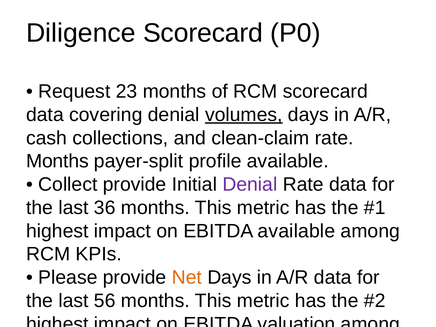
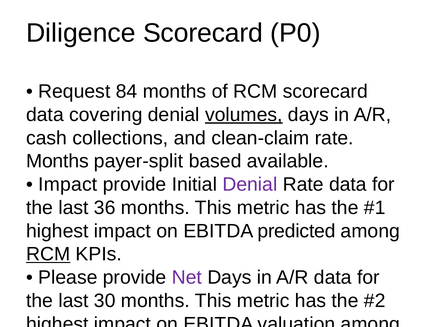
23: 23 -> 84 (127, 91)
profile: profile -> based (215, 161)
Collect: Collect -> Impact (68, 184)
EBITDA available: available -> predicted (297, 231)
RCM underline: none -> present (48, 254)
Net colour: orange -> purple (187, 278)
56: 56 -> 30 (105, 301)
